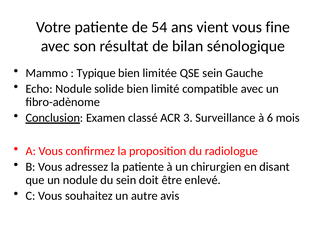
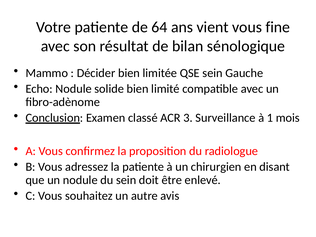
54: 54 -> 64 (159, 27)
Typique: Typique -> Décider (96, 73)
6: 6 -> 1 (270, 118)
